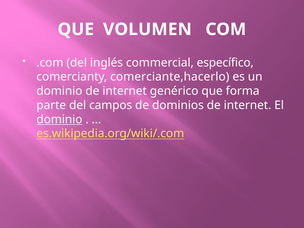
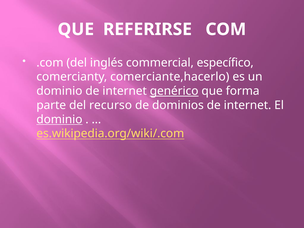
VOLUMEN: VOLUMEN -> REFERIRSE (147, 29)
genérico underline: none -> present (174, 91)
campos: campos -> recurso (111, 105)
